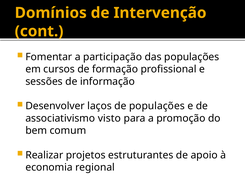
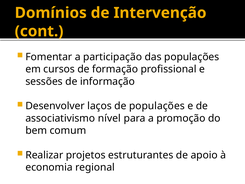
visto: visto -> nível (109, 118)
